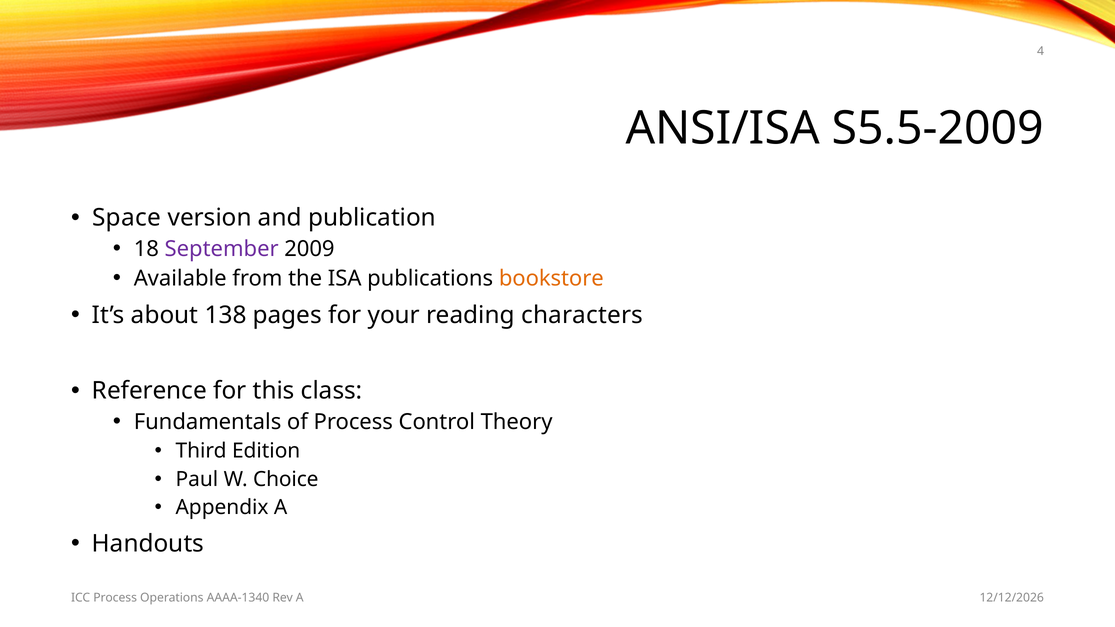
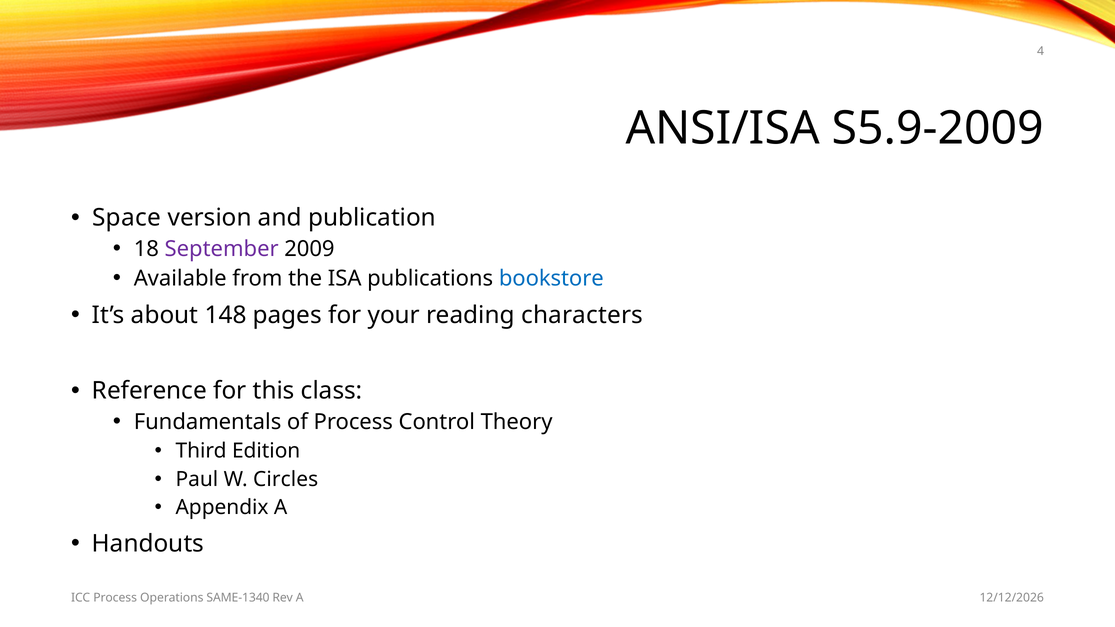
S5.5-2009: S5.5-2009 -> S5.9-2009 (938, 129)
bookstore colour: orange -> blue (551, 278)
138: 138 -> 148 (226, 315)
Choice: Choice -> Circles (286, 479)
AAAA-1340: AAAA-1340 -> SAME-1340 (238, 598)
